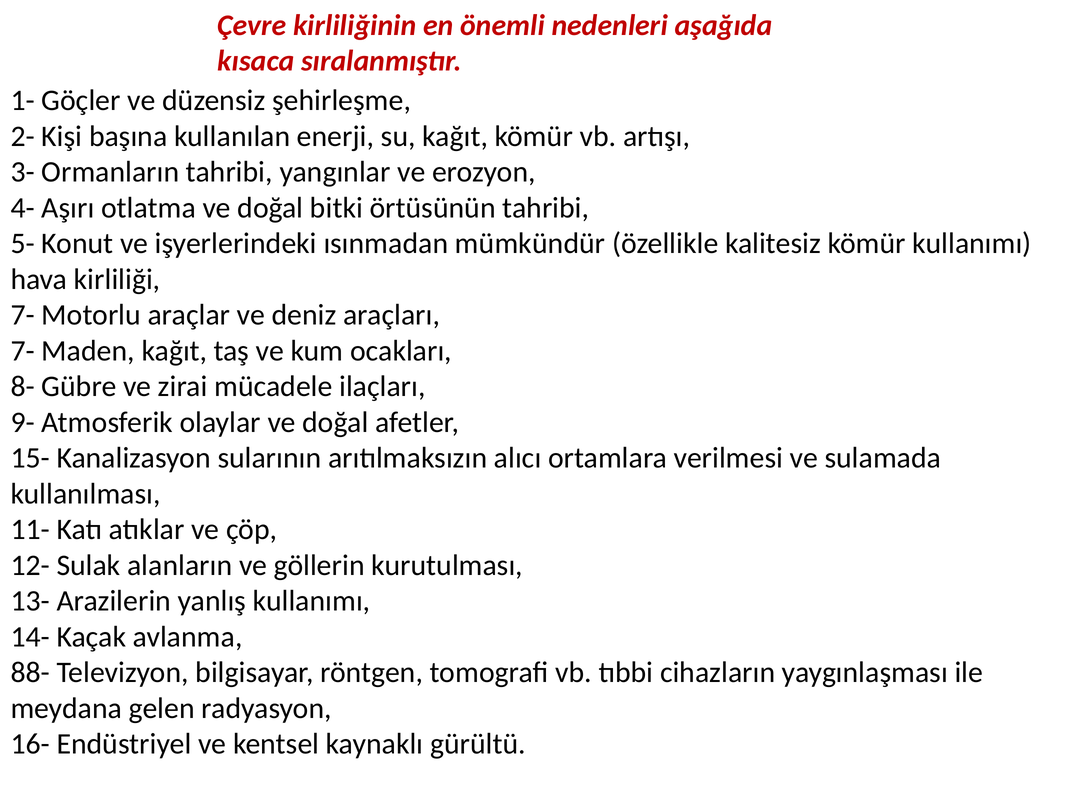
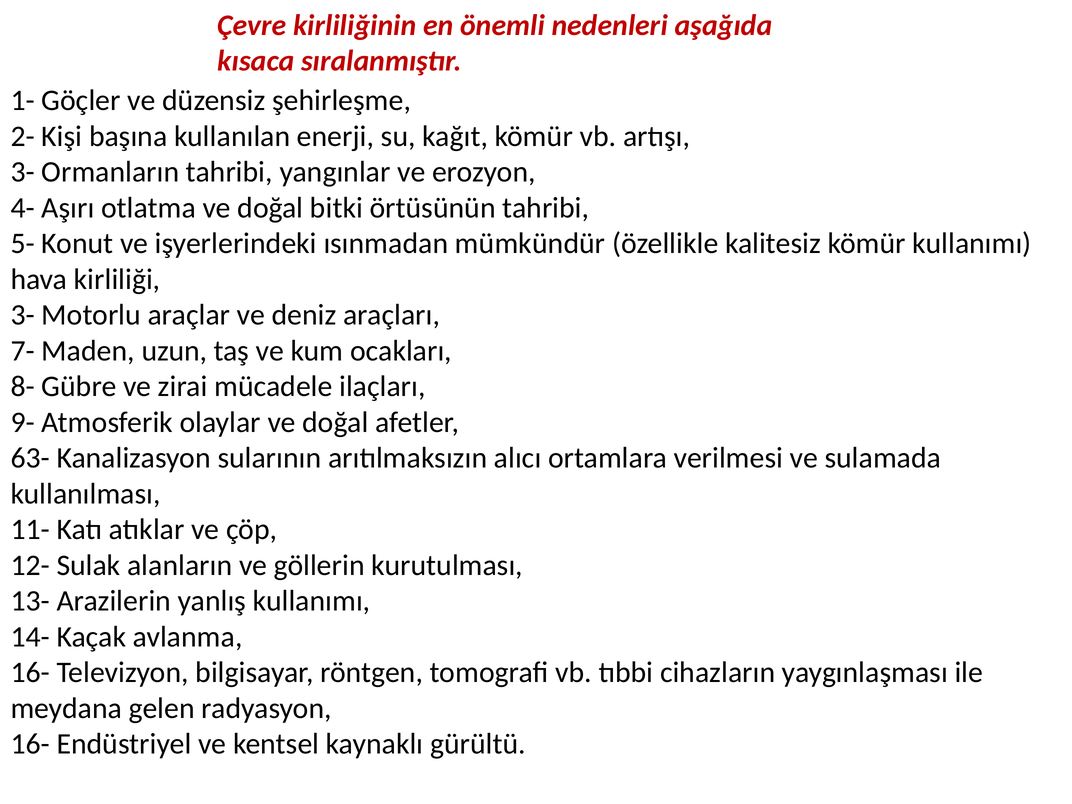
7-: 7- -> 3- (23, 315)
Maden kağıt: kağıt -> uzun (174, 351)
15-: 15- -> 63- (30, 458)
88-: 88- -> 16- (30, 673)
